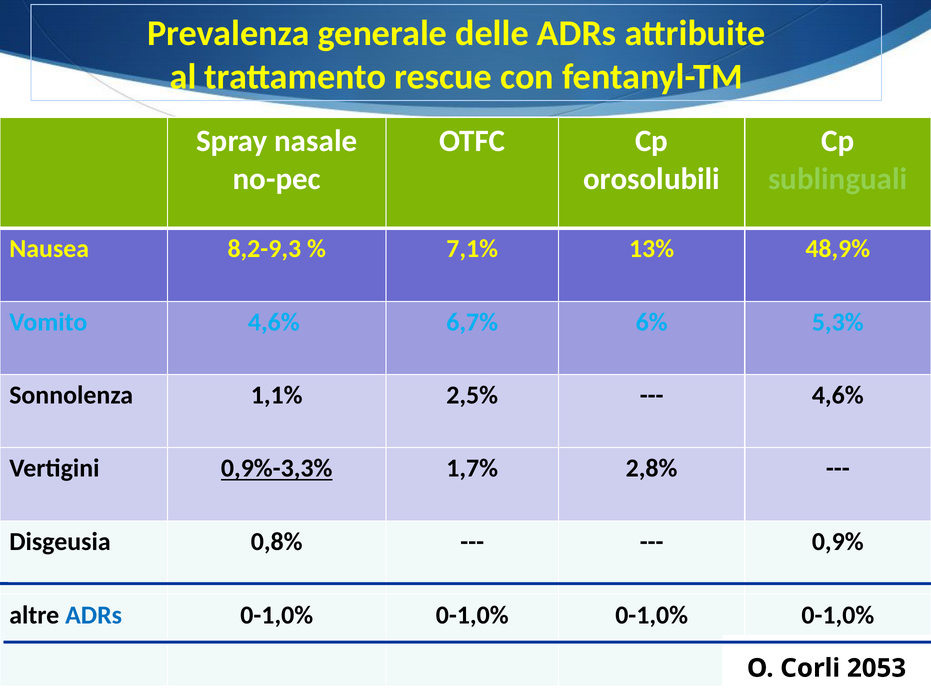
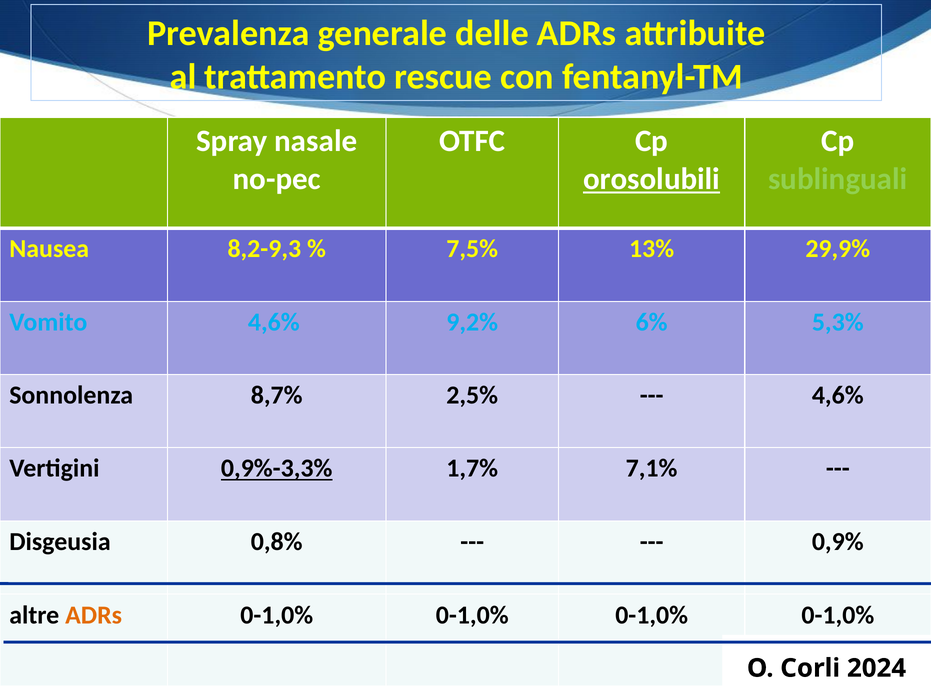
orosolubili underline: none -> present (652, 179)
7,1%: 7,1% -> 7,5% (472, 249)
48,9%: 48,9% -> 29,9% (838, 249)
6,7%: 6,7% -> 9,2% (472, 322)
1,1%: 1,1% -> 8,7% (277, 395)
2,8%: 2,8% -> 7,1% (652, 469)
ADRs colour: blue -> orange (94, 615)
2053: 2053 -> 2024 (877, 668)
